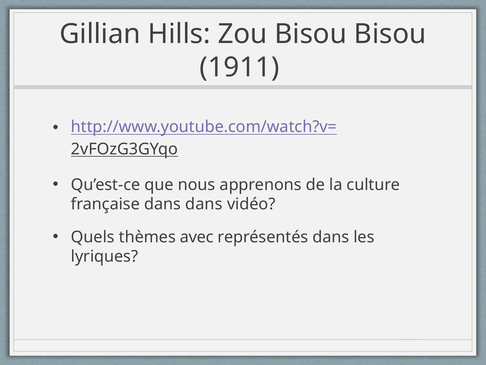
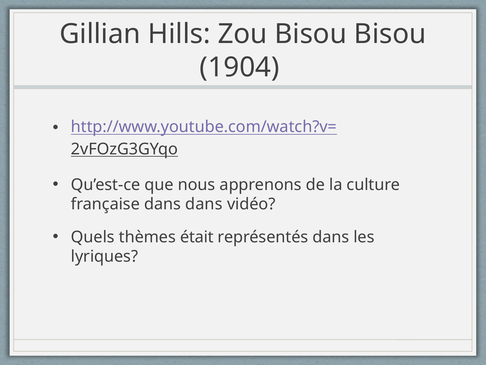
1911: 1911 -> 1904 (239, 67)
avec: avec -> était (197, 237)
